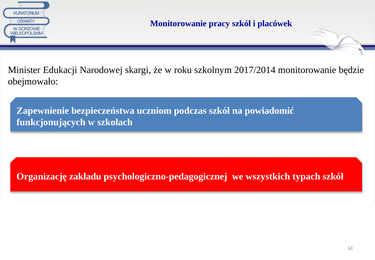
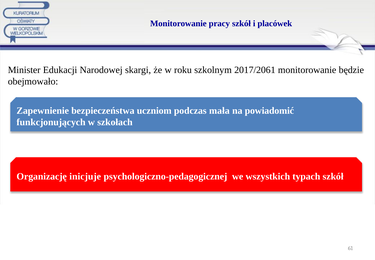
2017/2014: 2017/2014 -> 2017/2061 (255, 70)
podczas szkół: szkół -> mała (219, 110)
zakładu: zakładu -> inicjuje (85, 176)
